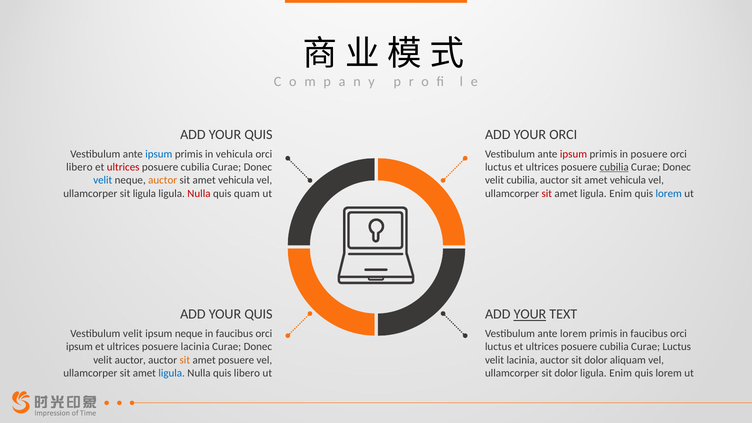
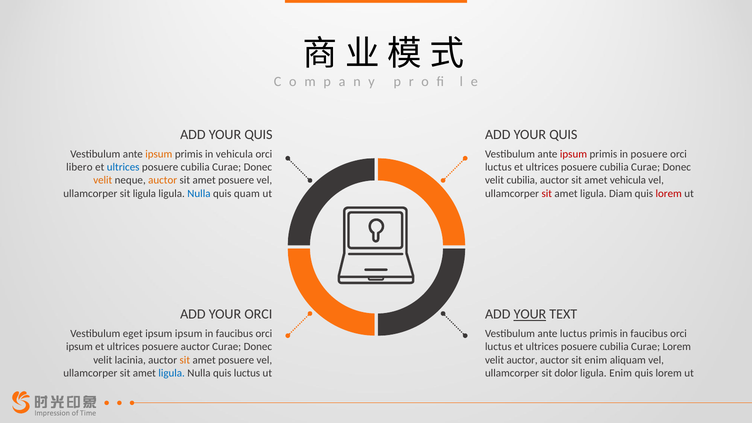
ORCI: ORCI -> QUIS (563, 135)
ipsum colour: blue -> orange (159, 154)
ultrices colour: red -> blue (123, 167)
cubilia underline: present -> none (614, 167)
velit colour: blue -> orange (103, 180)
vehicula: vehicula -> posuere (236, 180)
Nulla colour: red -> blue (199, 193)
amet ligula Enim: Enim -> Diam (621, 193)
lorem colour: blue -> red (669, 193)
QUIS: QUIS -> ORCI (258, 314)
Vestibulum velit: velit -> eget (133, 334)
ipsum neque: neque -> ipsum (189, 334)
ante lorem: lorem -> luctus (573, 334)
posuere lacinia: lacinia -> auctor (195, 347)
Curae Luctus: Luctus -> Lorem (677, 347)
velit auctor: auctor -> lacinia (130, 360)
velit lacinia: lacinia -> auctor (522, 360)
auctor sit dolor: dolor -> enim (596, 360)
quis libero: libero -> luctus (247, 373)
